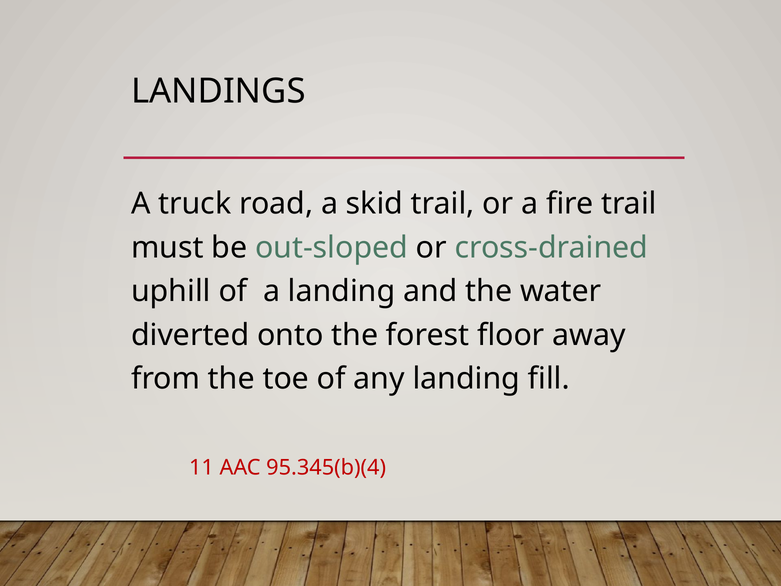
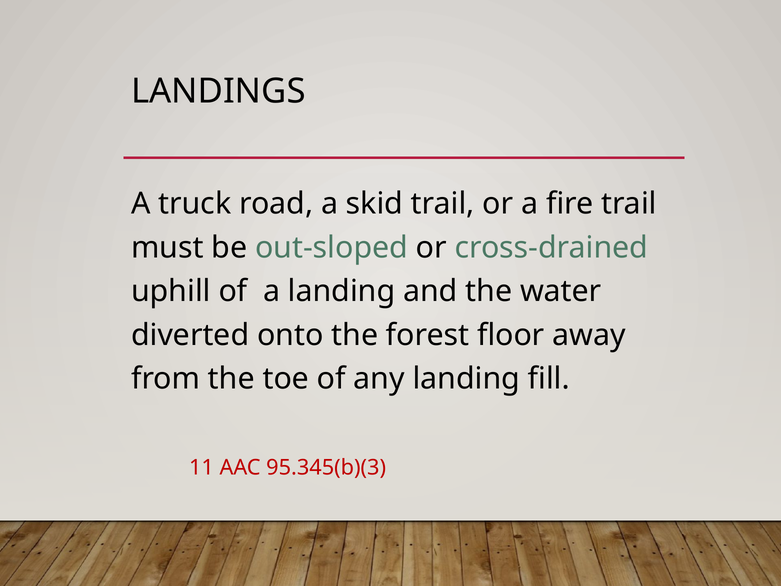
95.345(b)(4: 95.345(b)(4 -> 95.345(b)(3 (326, 468)
